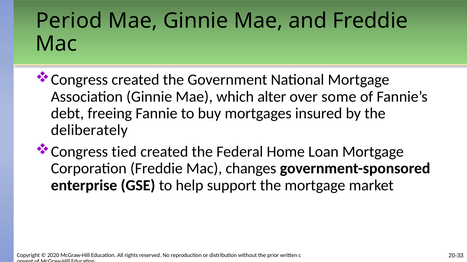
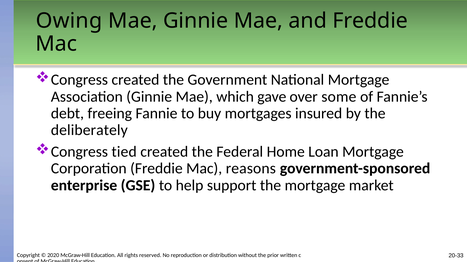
Period: Period -> Owing (69, 21)
alter: alter -> gave (272, 97)
changes: changes -> reasons (251, 169)
